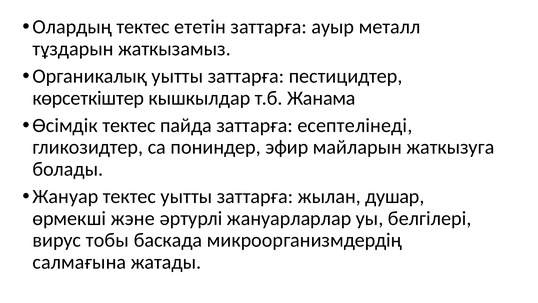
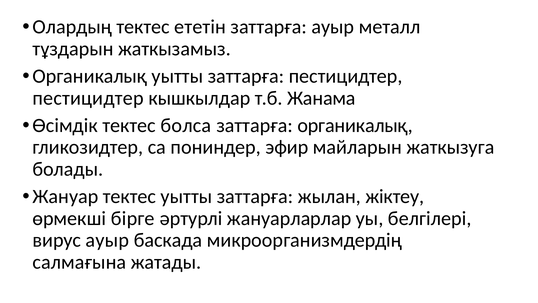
көрсеткіштер: көрсеткіштер -> пестицидтер (88, 98)
пайда: пайда -> болса (186, 125)
есептелінеді: есептелінеді -> opганикалық (355, 125)
душар: душар -> жіктеу (395, 196)
жэне: жэне -> бірге (133, 218)
вирус тобы: тобы -> ауыр (107, 240)
